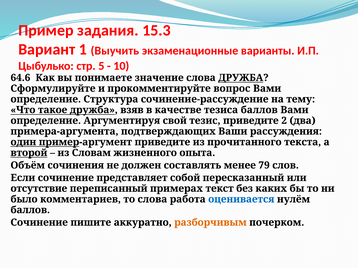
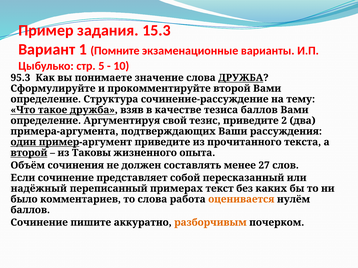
Выучить: Выучить -> Помните (115, 51)
64.6: 64.6 -> 95.3 (20, 78)
прокомментируйте вопрос: вопрос -> второй (232, 89)
Словам: Словам -> Таковы (91, 153)
79: 79 -> 27 (264, 166)
отсутствие: отсутствие -> надёжный (39, 189)
оценивается colour: blue -> orange (241, 200)
